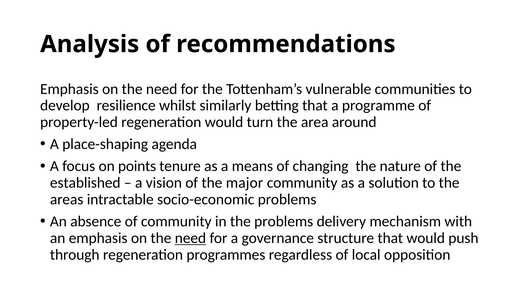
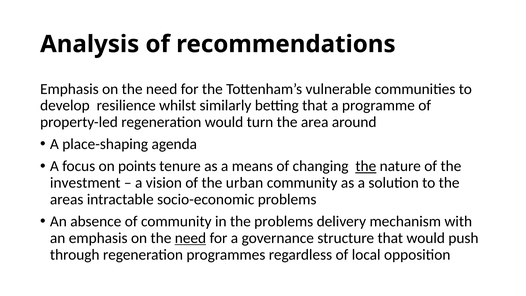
the underline: none -> present (366, 166)
established: established -> investment (85, 183)
major: major -> urban (245, 183)
